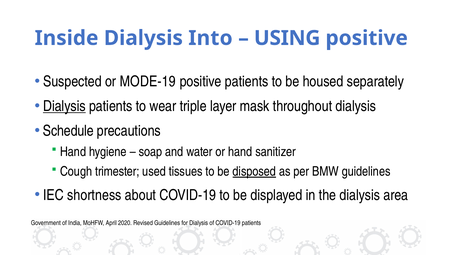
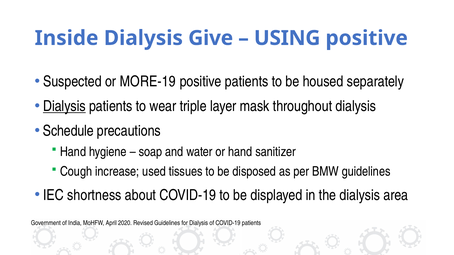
Into: Into -> Give (211, 38)
MODE-19: MODE-19 -> MORE-19 (148, 82)
trimester: trimester -> increase (117, 172)
disposed underline: present -> none (254, 172)
